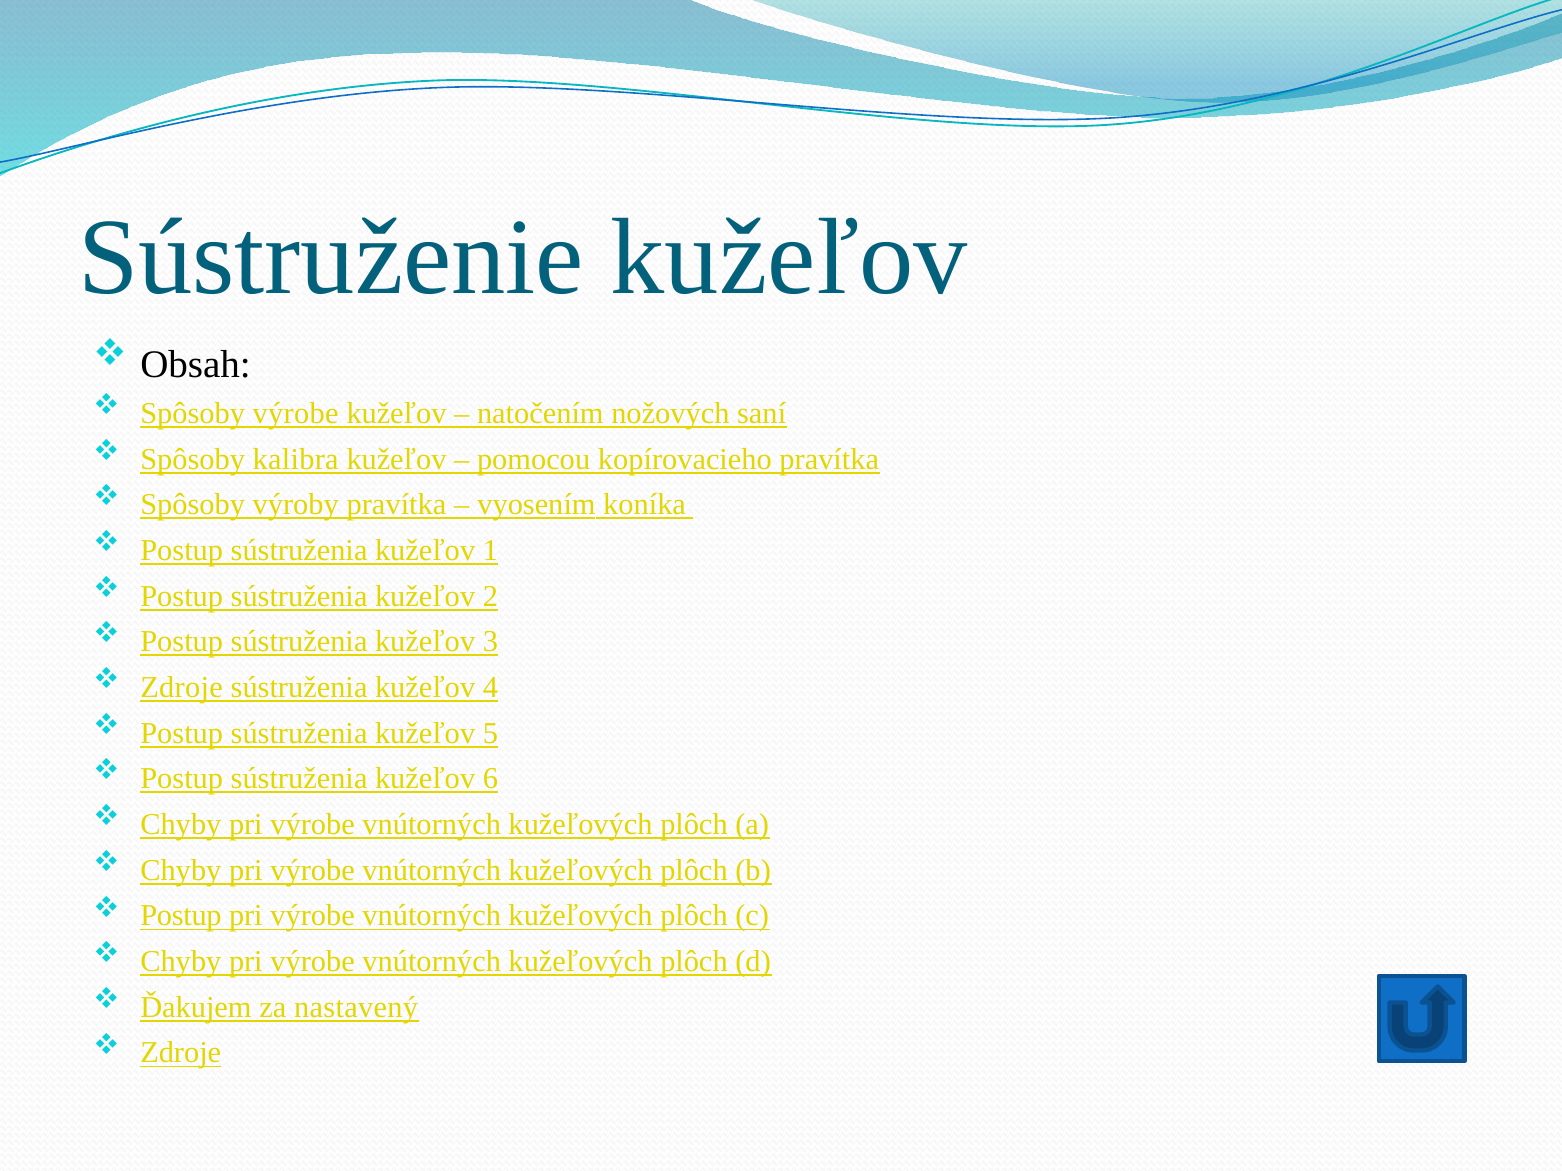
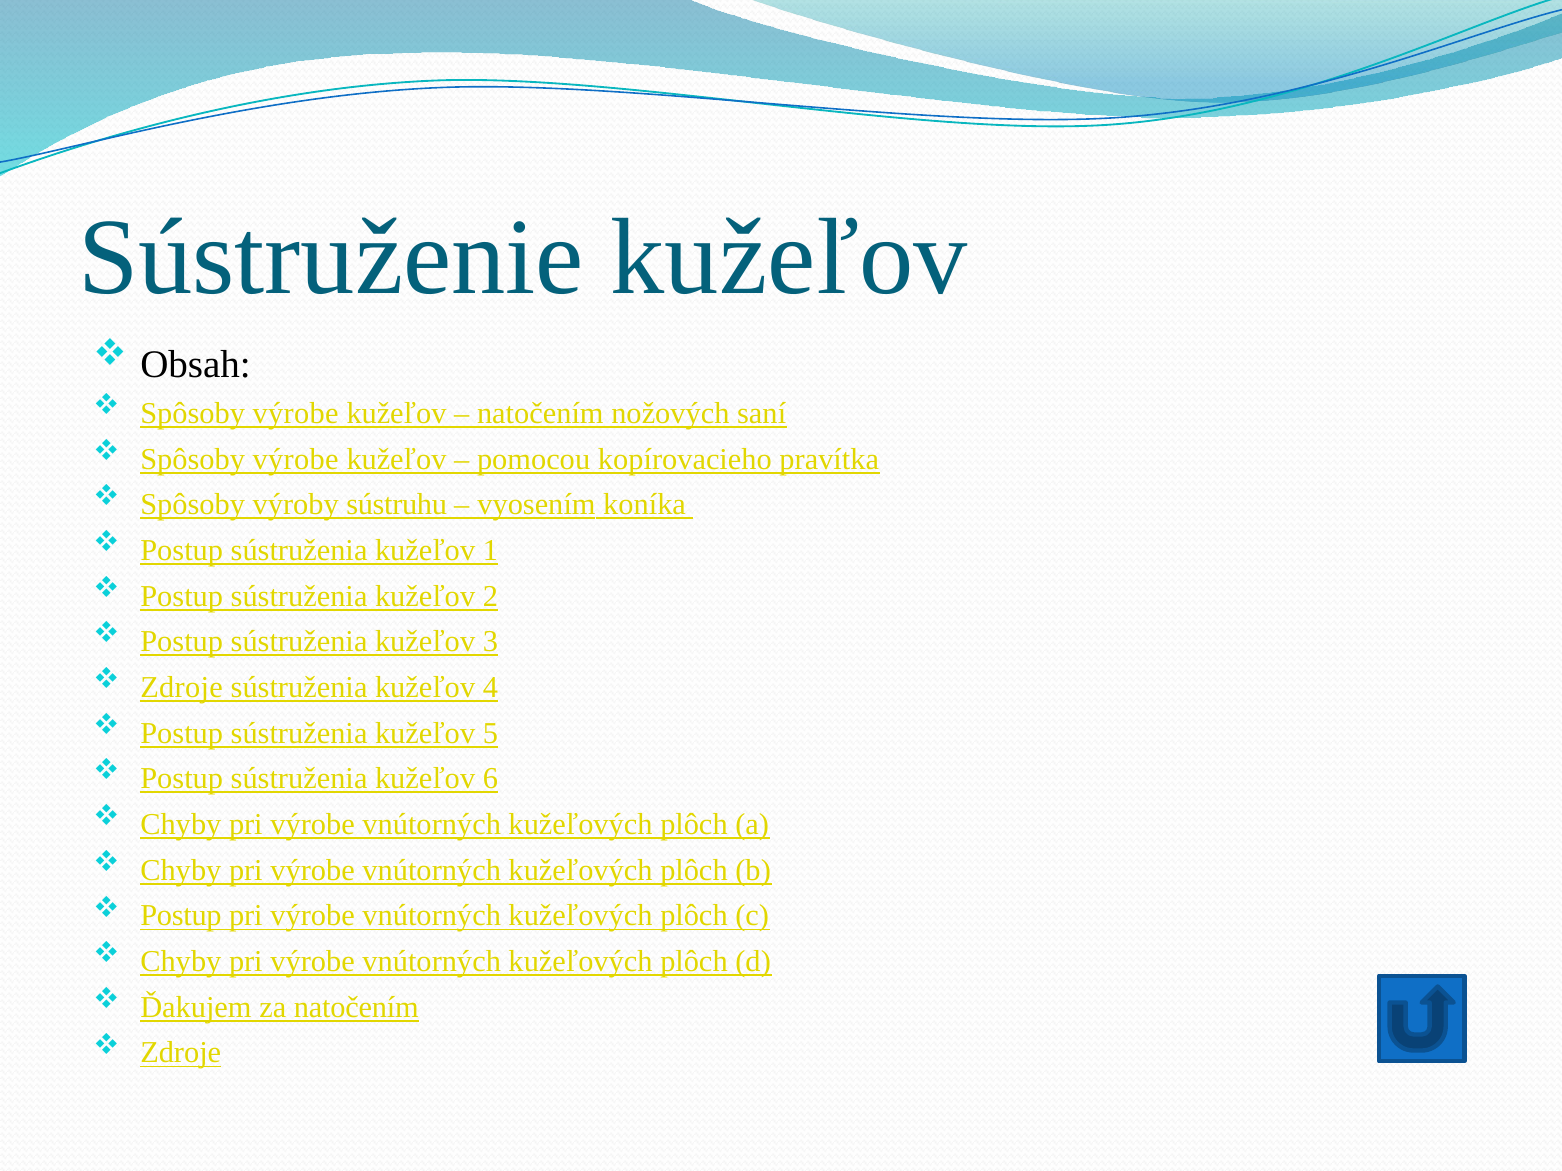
kalibra: kalibra -> výrobe (296, 459)
výroby pravítka: pravítka -> sústruhu (397, 505)
za nastavený: nastavený -> natočením (356, 1008)
